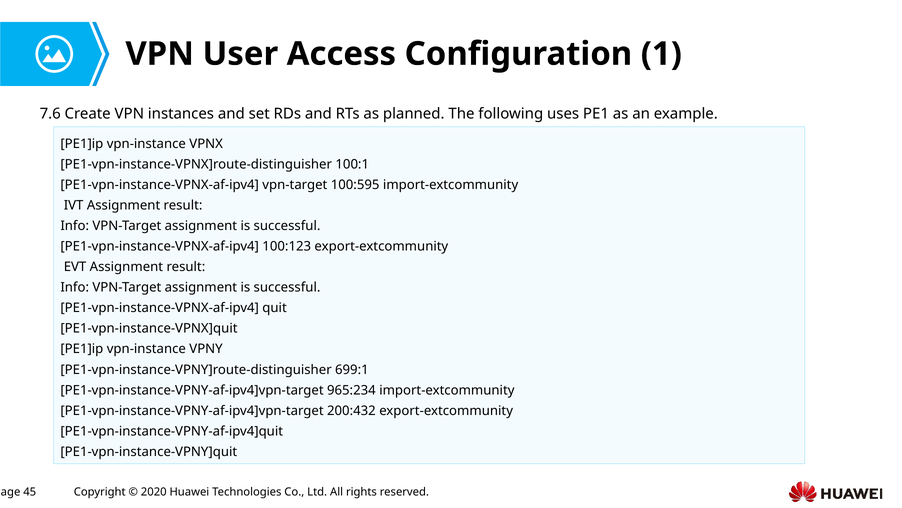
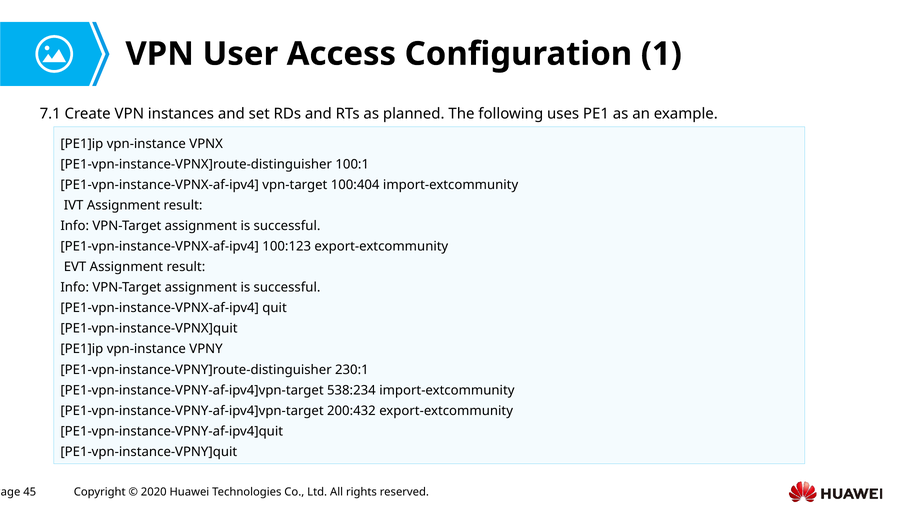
7.6: 7.6 -> 7.1 (50, 114)
100:595: 100:595 -> 100:404 (355, 185)
699:1: 699:1 -> 230:1 (352, 369)
965:234: 965:234 -> 538:234 (351, 390)
